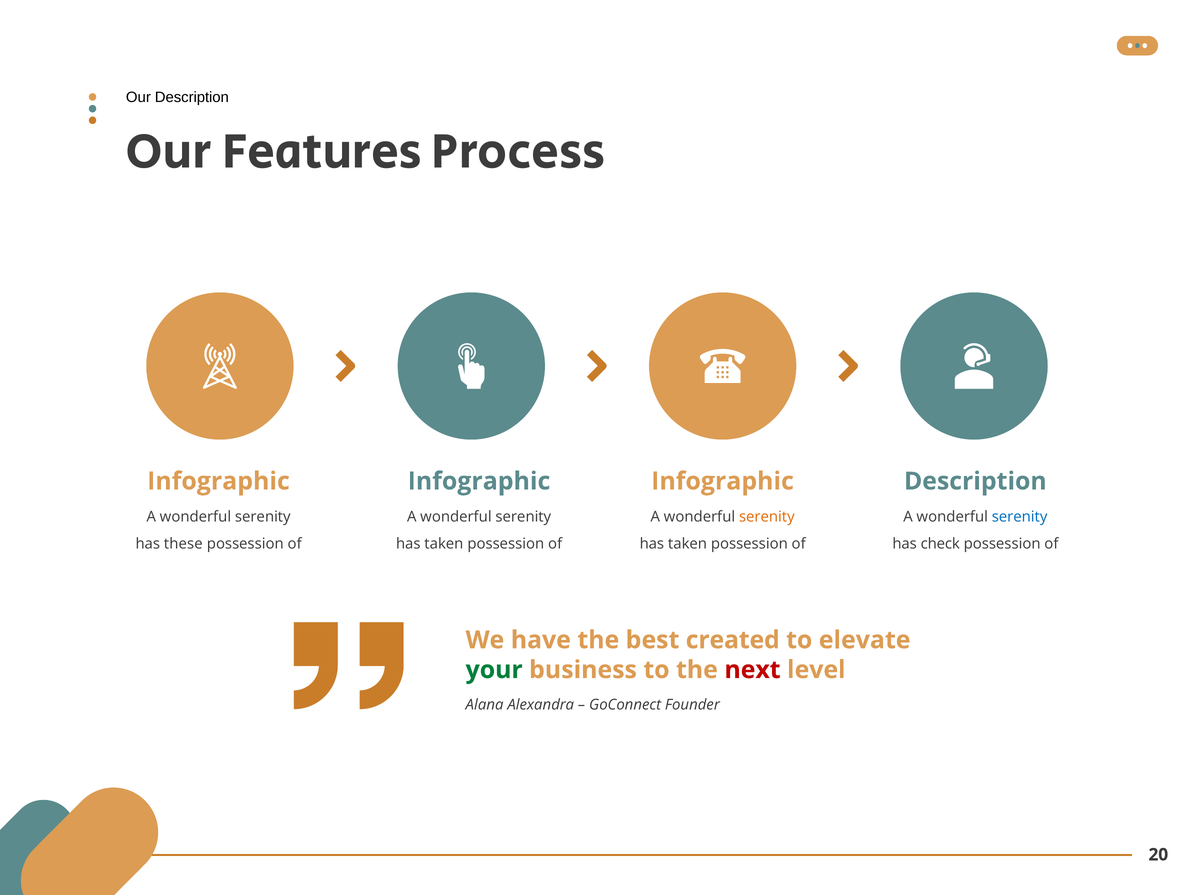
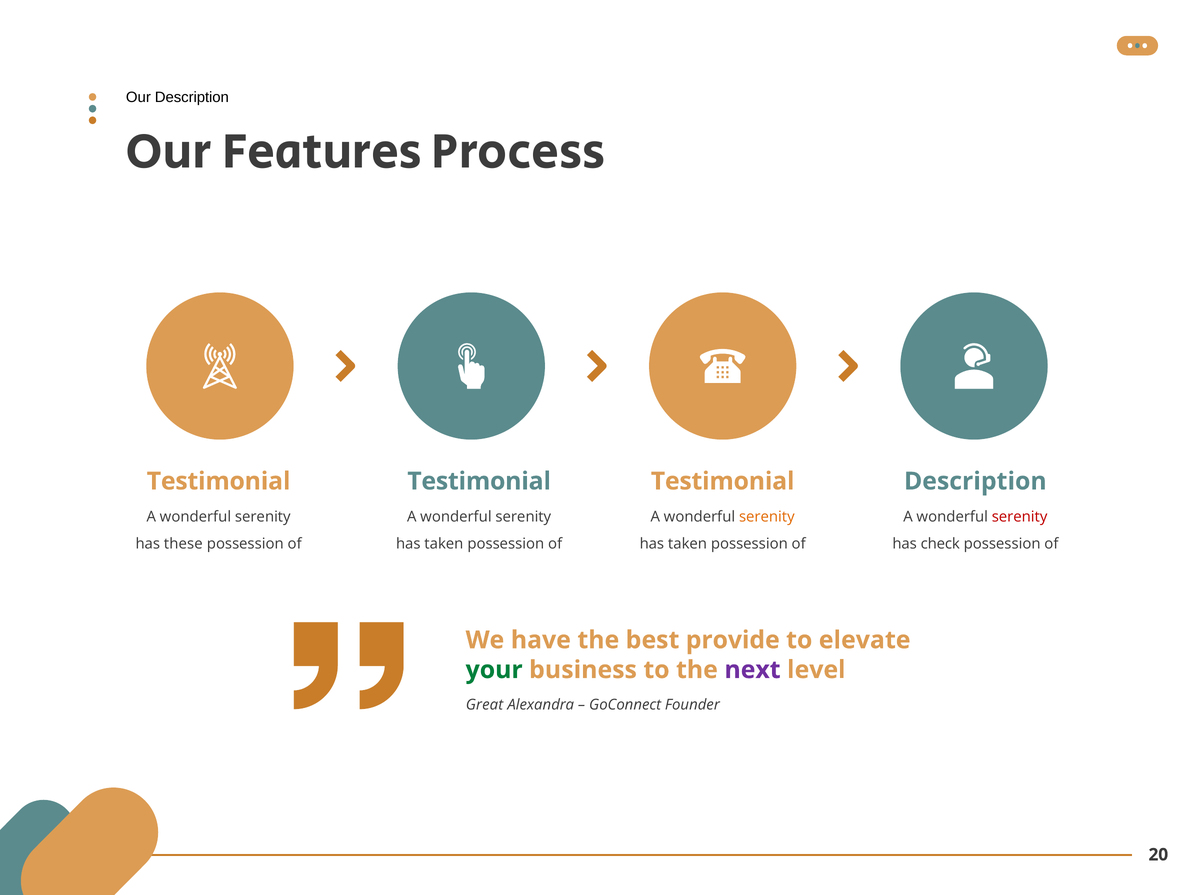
Infographic: Infographic -> Testimonial (219, 482)
Infographic: Infographic -> Testimonial (479, 482)
Infographic: Infographic -> Testimonial (723, 482)
serenity colour: blue -> red (1020, 517)
created: created -> provide (733, 640)
next colour: red -> purple (752, 670)
Alana: Alana -> Great (485, 705)
